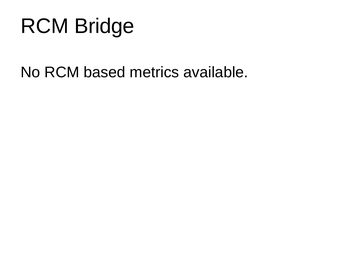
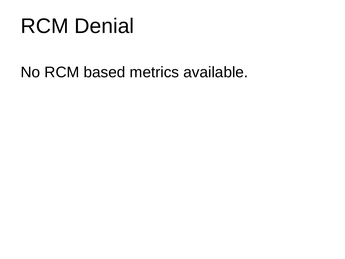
Bridge: Bridge -> Denial (104, 26)
